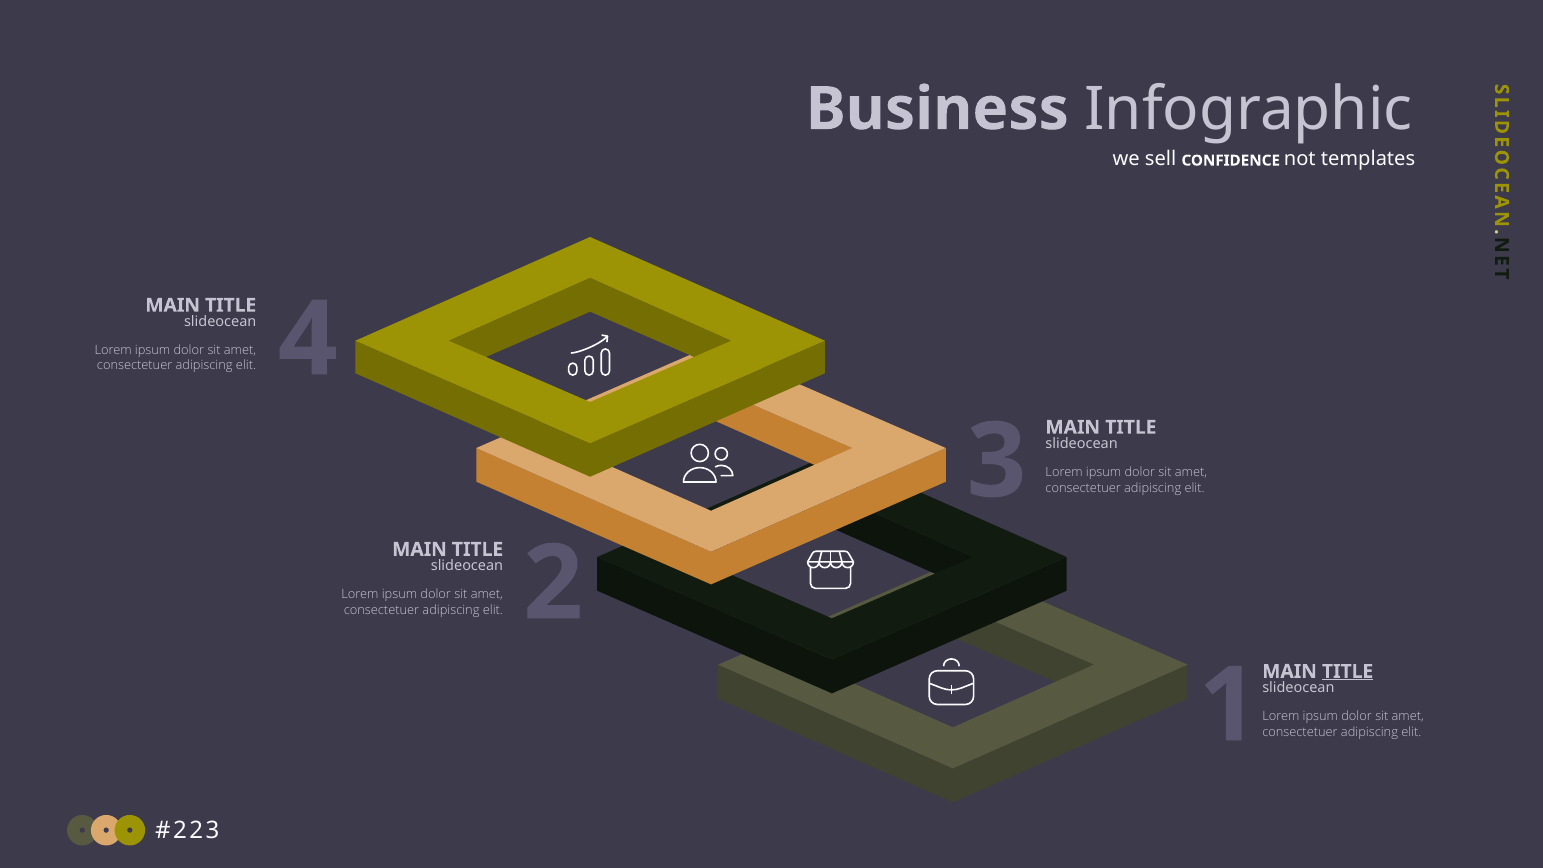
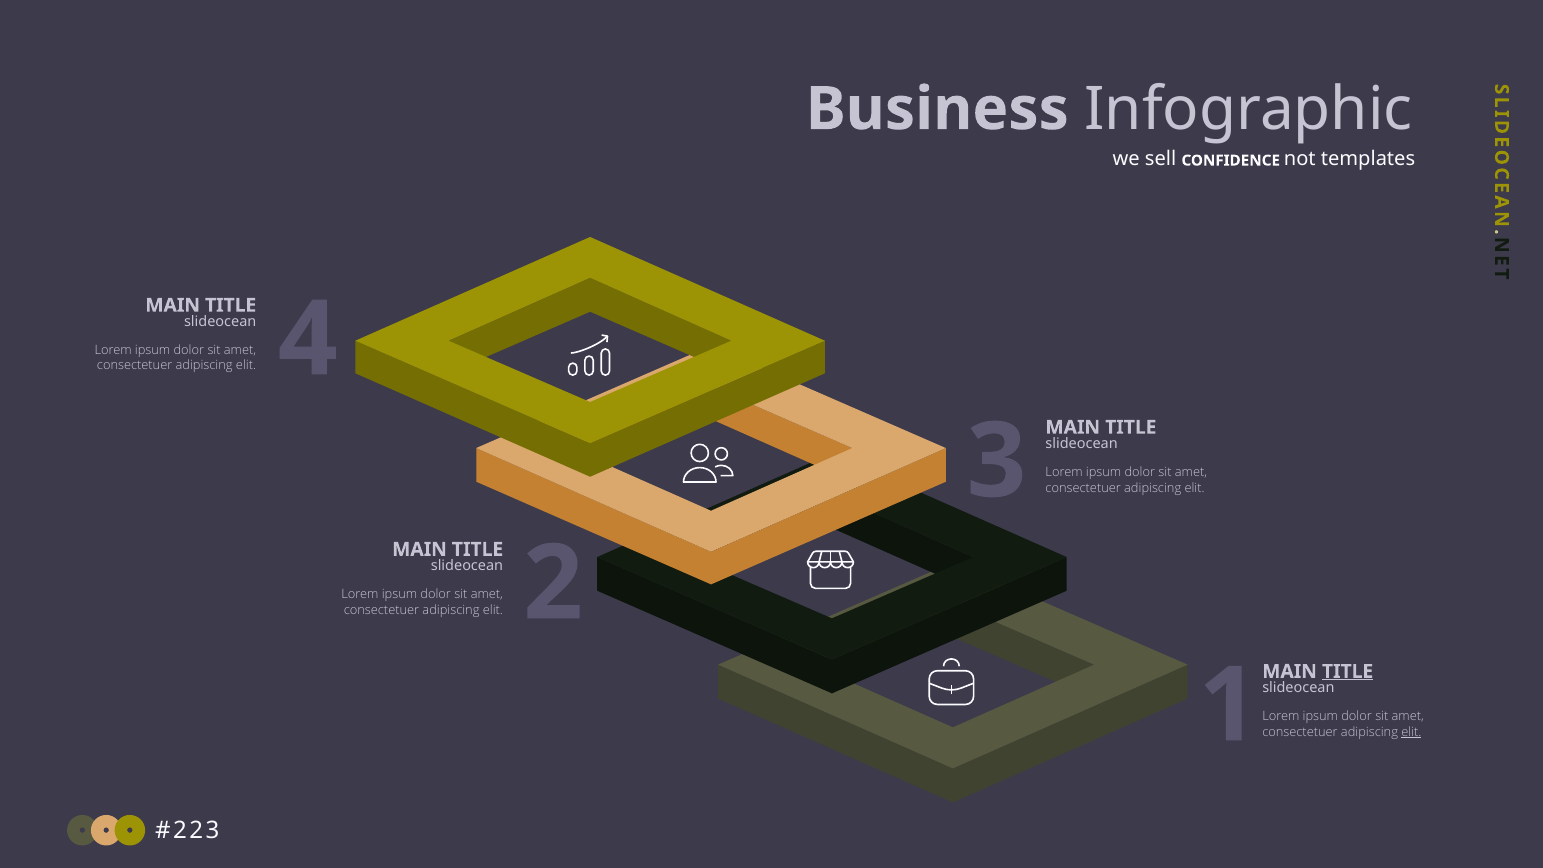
elit underline: none -> present (1411, 732)
